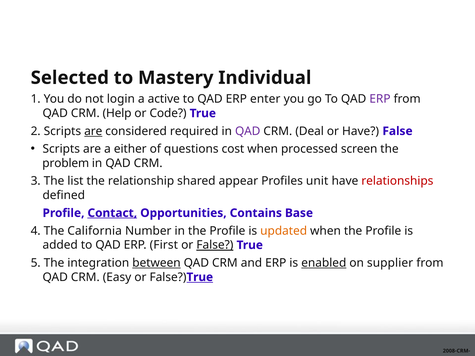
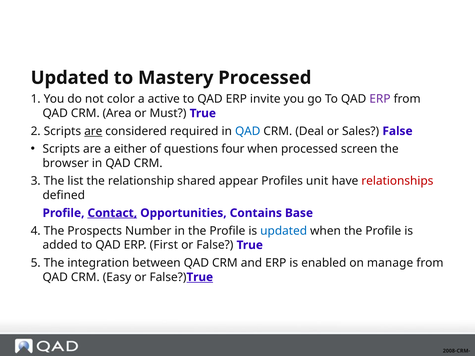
Selected: Selected -> Updated (70, 78)
Mastery Individual: Individual -> Processed (265, 78)
login: login -> color (121, 99)
enter: enter -> invite (265, 99)
Help: Help -> Area (117, 113)
Code: Code -> Must (168, 113)
QAD colour: purple -> blue (248, 131)
or Have: Have -> Sales (361, 131)
cost: cost -> four (233, 149)
problem: problem -> browser (66, 163)
California: California -> Prospects (95, 231)
updated colour: orange -> blue (284, 231)
False underline: present -> none (215, 245)
between underline: present -> none (156, 263)
enabled underline: present -> none (324, 263)
supplier: supplier -> manage (390, 263)
